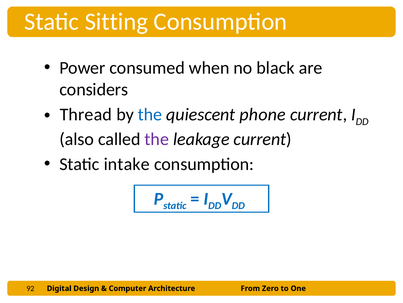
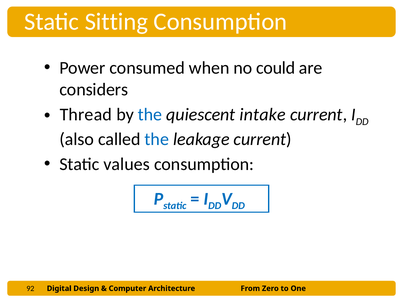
black: black -> could (276, 68)
phone: phone -> intake (263, 114)
the colour: purple -> blue (157, 139)
intake: intake -> values (127, 164)
